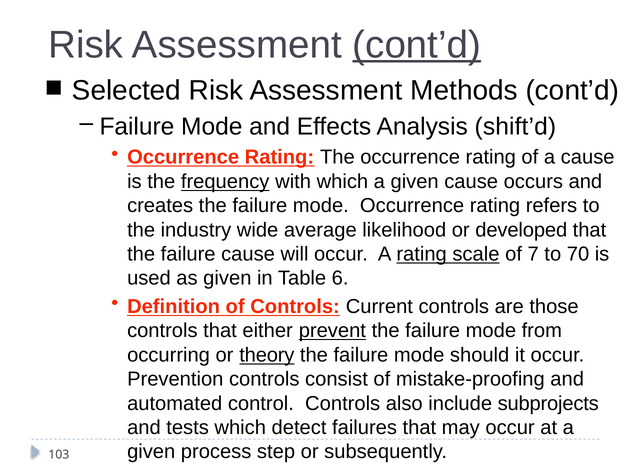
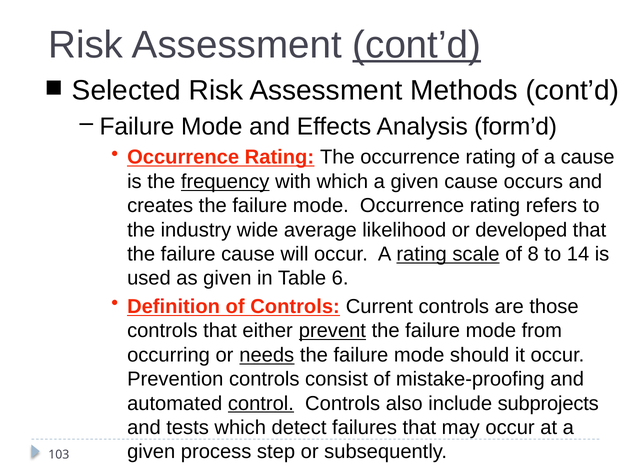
shift’d: shift’d -> form’d (516, 126)
7: 7 -> 8 (533, 254)
70: 70 -> 14 (578, 254)
theory: theory -> needs (267, 354)
control underline: none -> present (261, 403)
